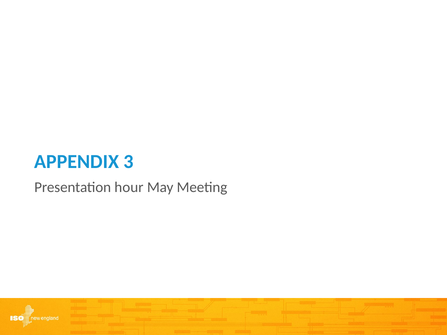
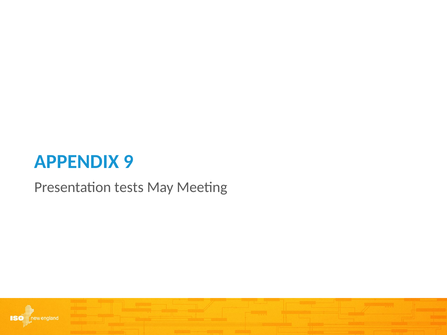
3: 3 -> 9 (129, 162)
hour: hour -> tests (129, 187)
